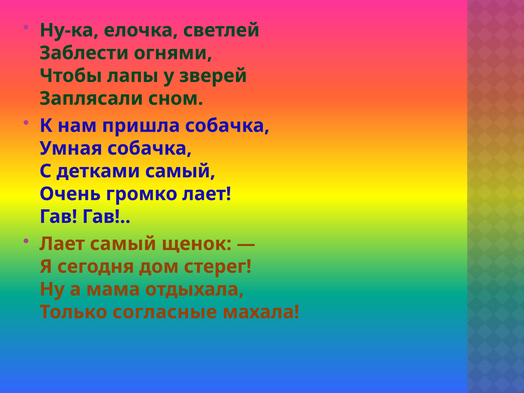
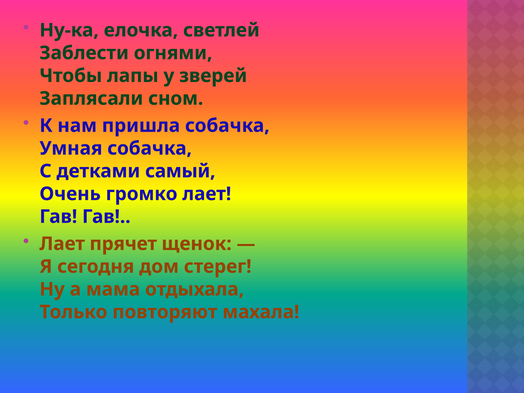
Лает самый: самый -> прячет (123, 244)
согласные: согласные -> повторяют (165, 312)
